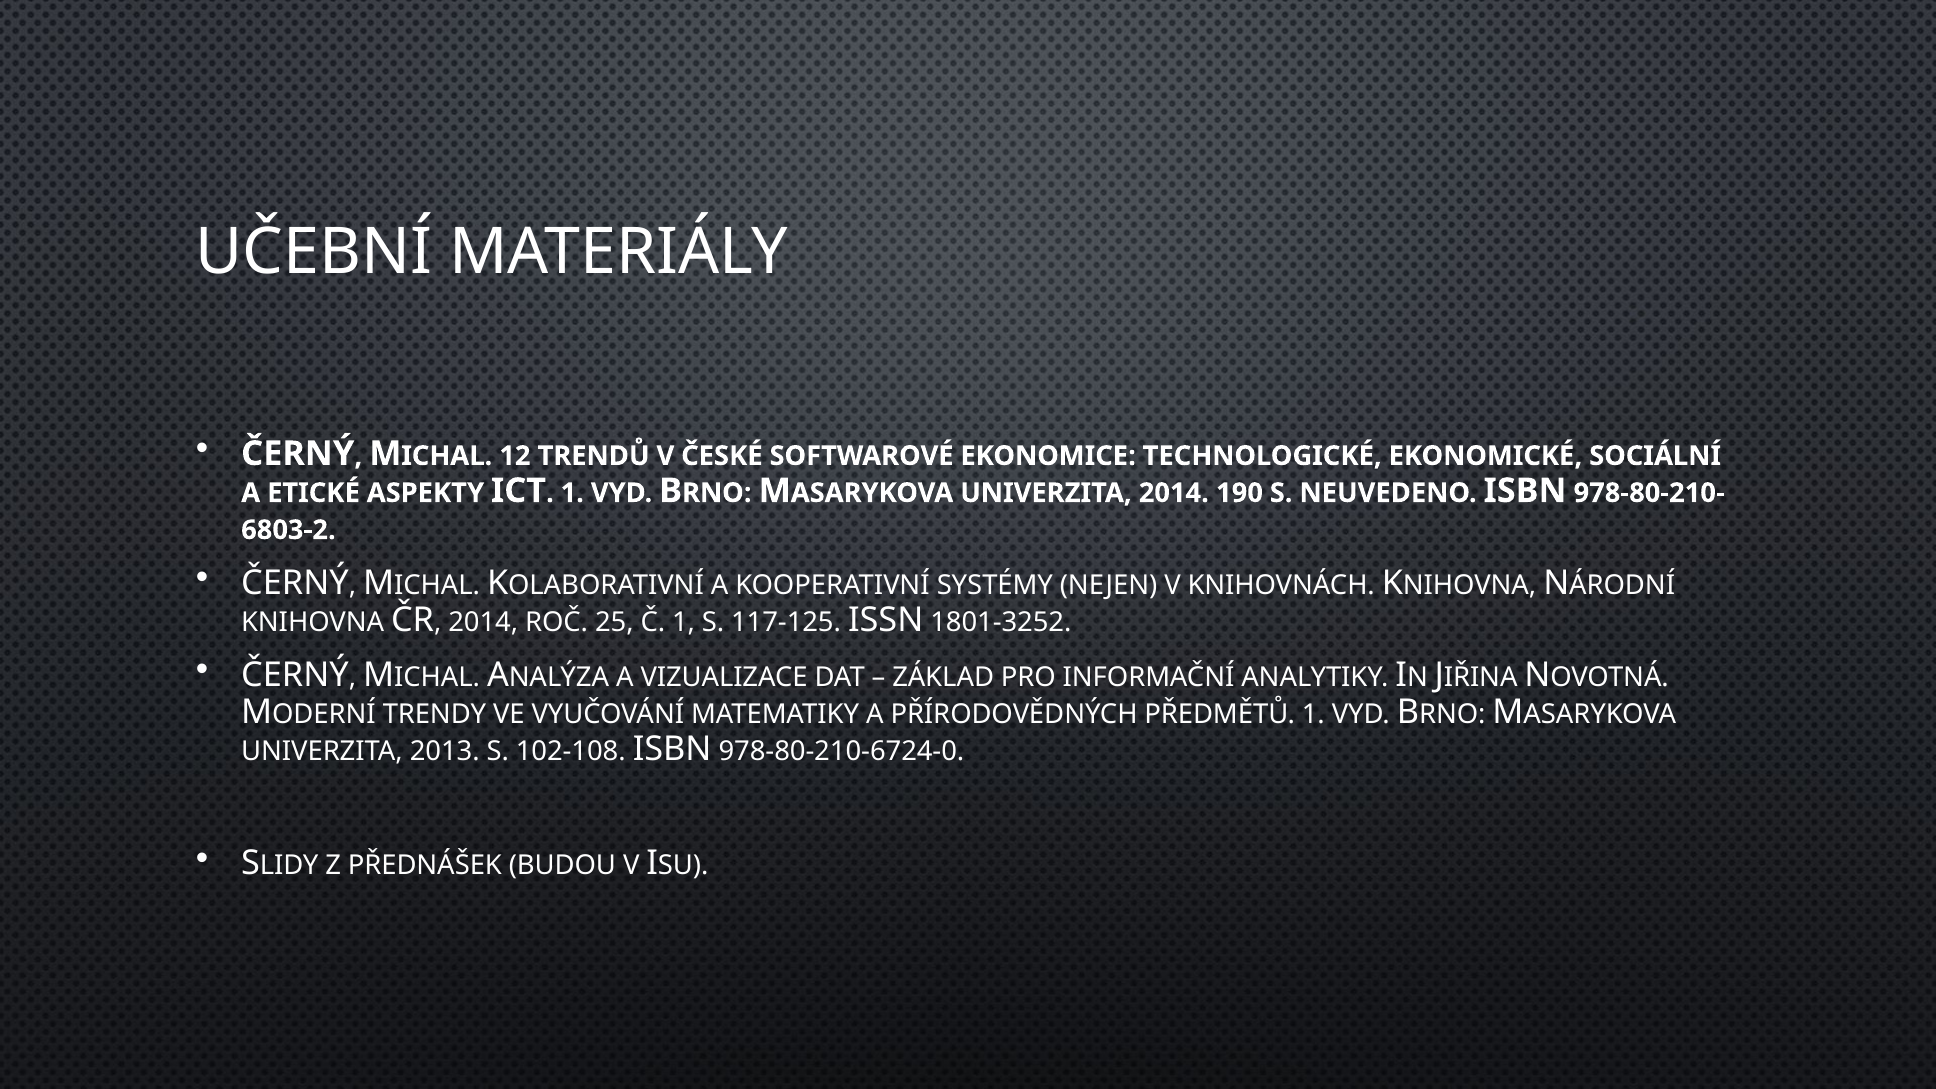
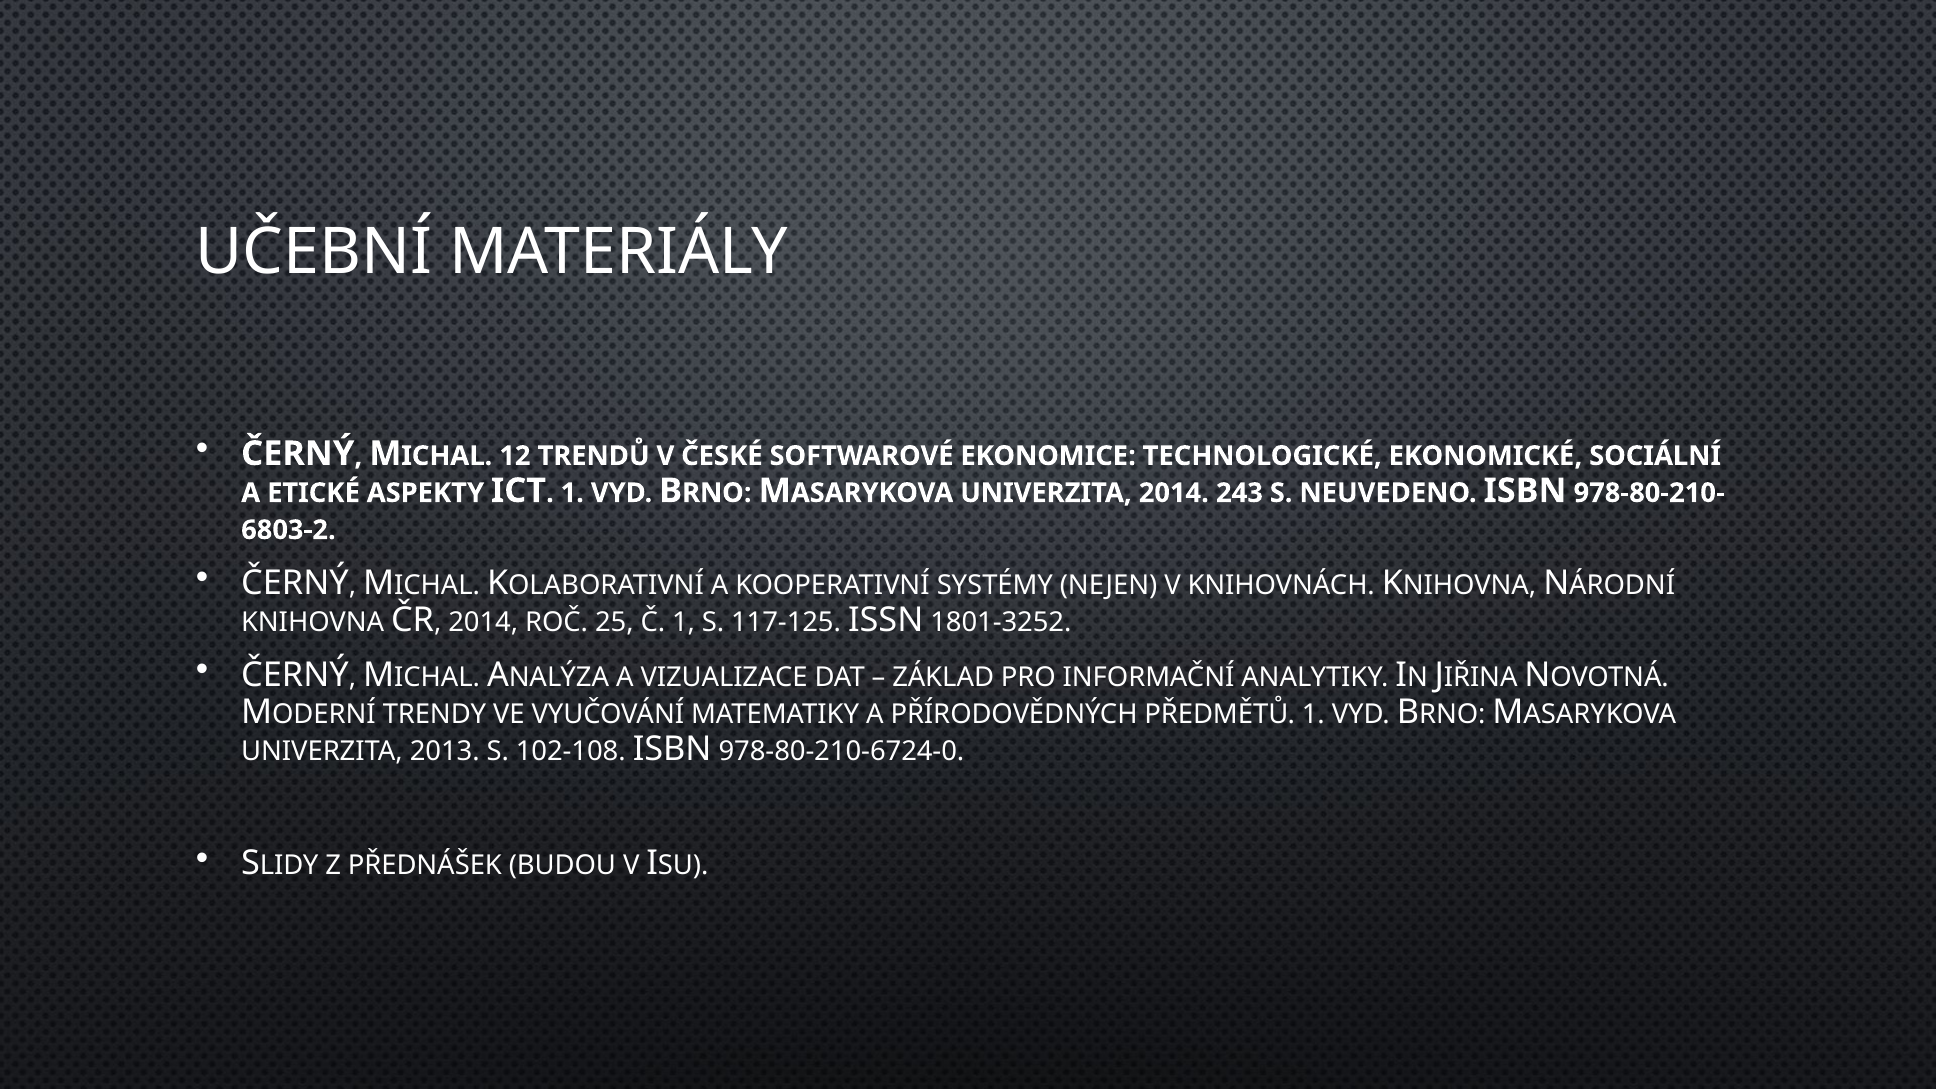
190: 190 -> 243 (1239, 493)
